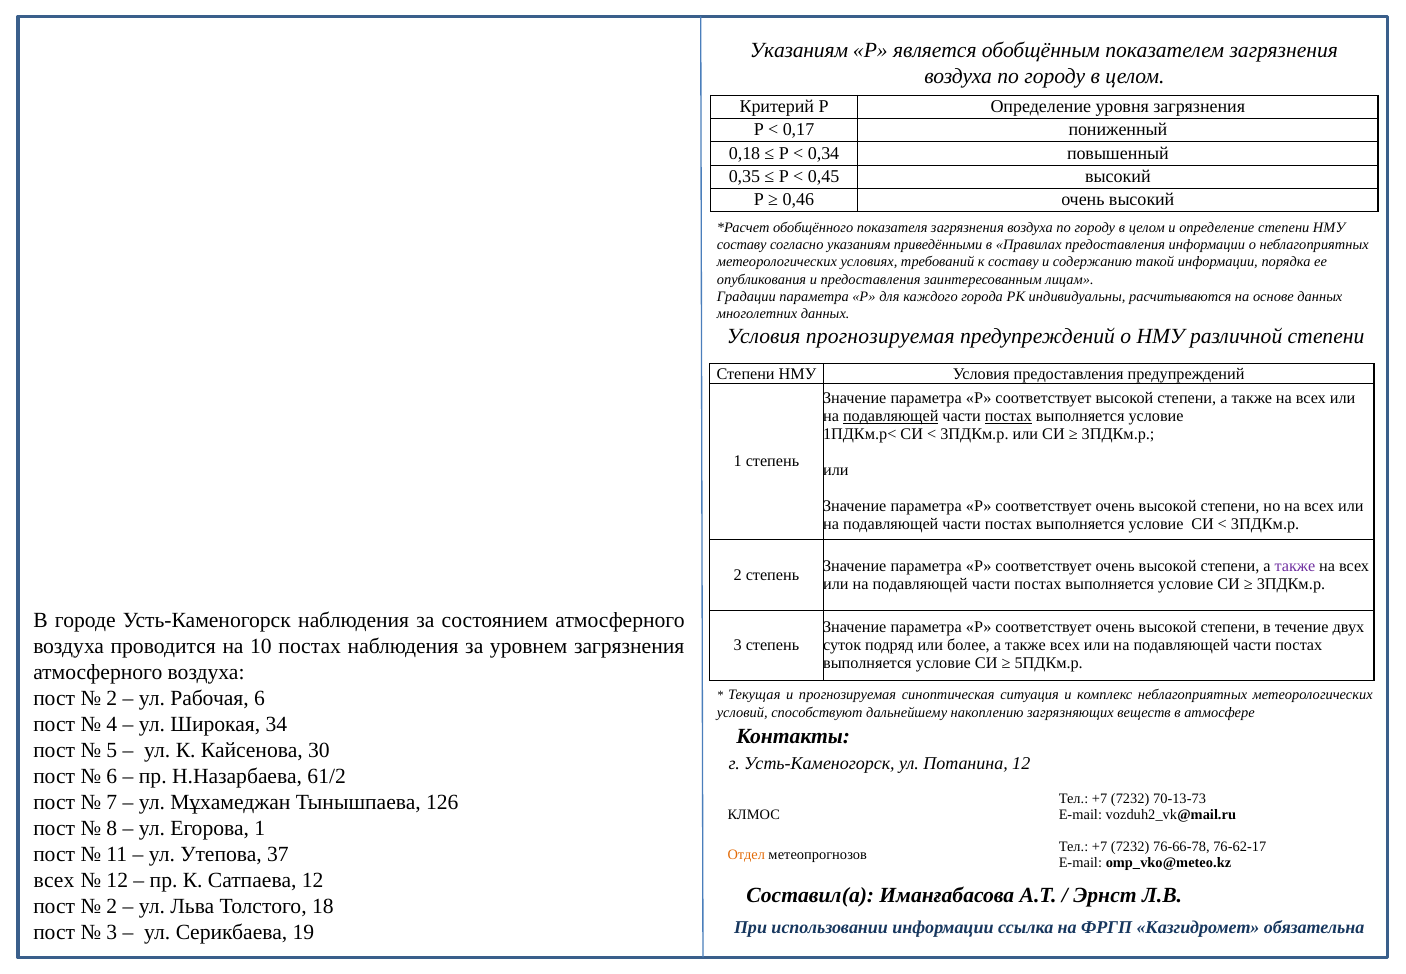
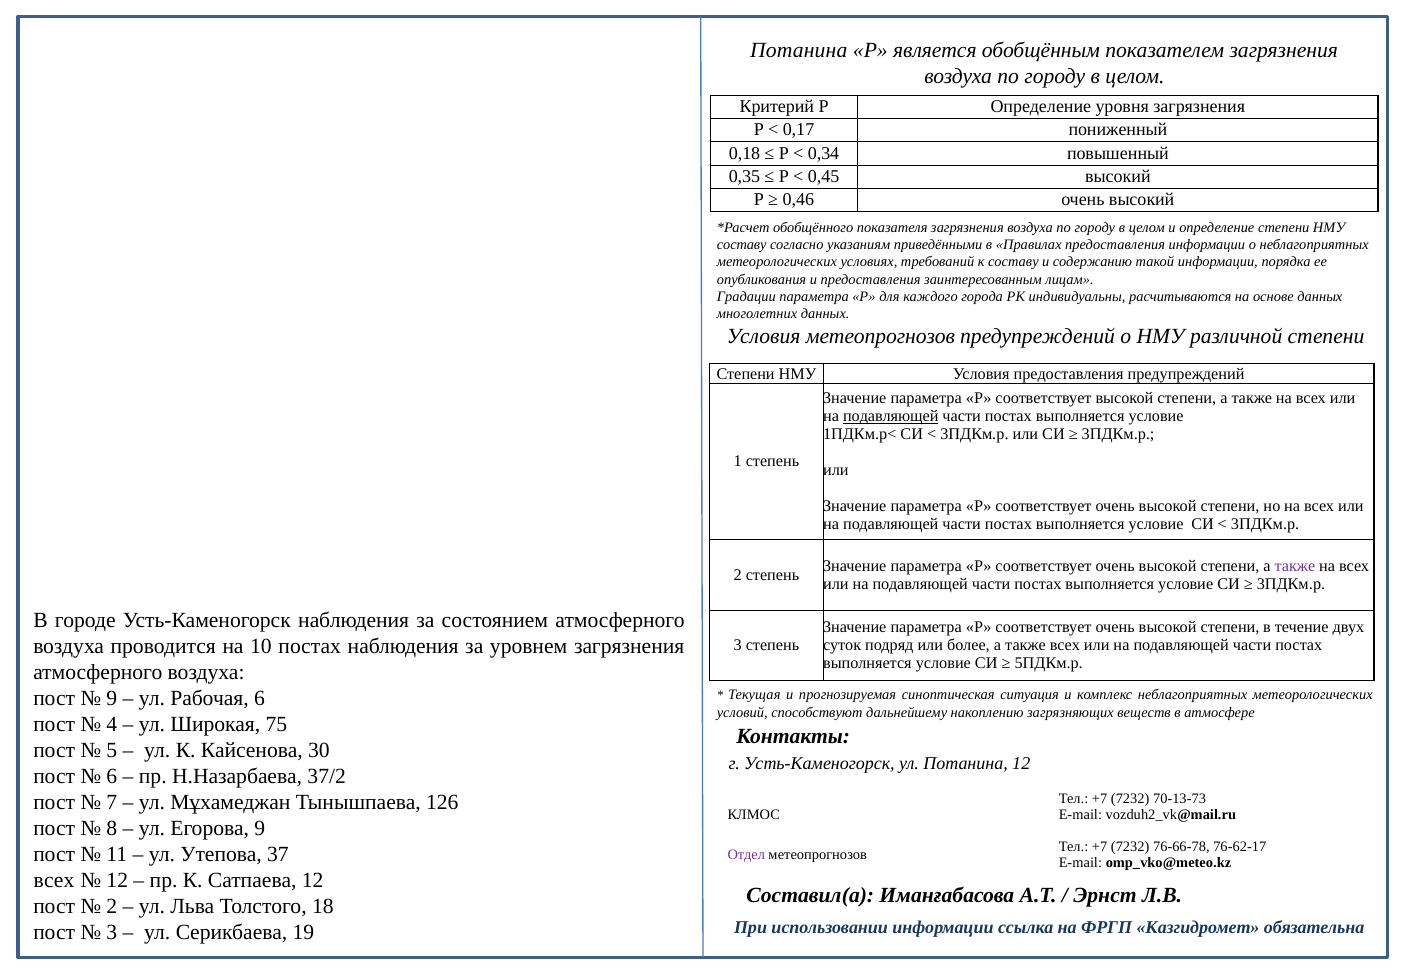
Указаниям: Указаниям -> Потанина (799, 51)
Условия прогнозируемая: прогнозируемая -> метеопрогнозов (880, 336)
постах underline: present -> none (1008, 416)
2: 2 -> 9 (112, 698)
34: 34 -> 75 (276, 724)
61/2: 61/2 -> 37/2 (327, 776)
Егорова 1: 1 -> 9 (260, 828)
Отдел colour: orange -> purple (746, 854)
